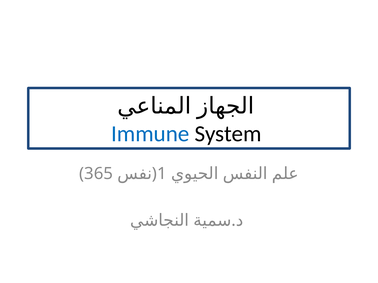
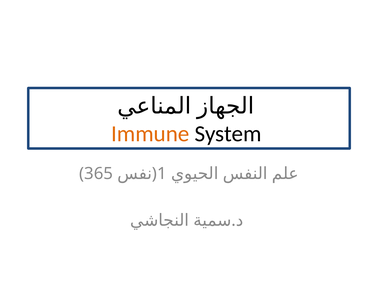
Immune colour: blue -> orange (150, 134)
